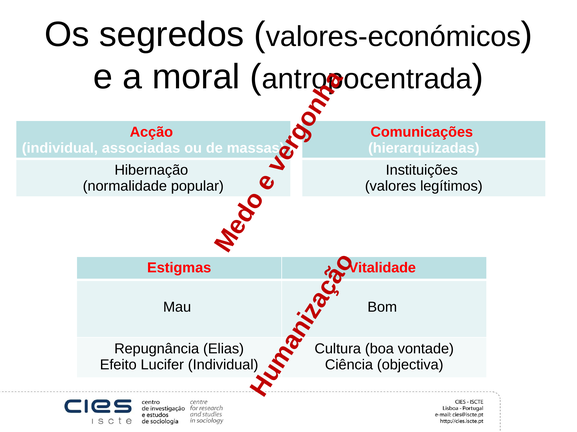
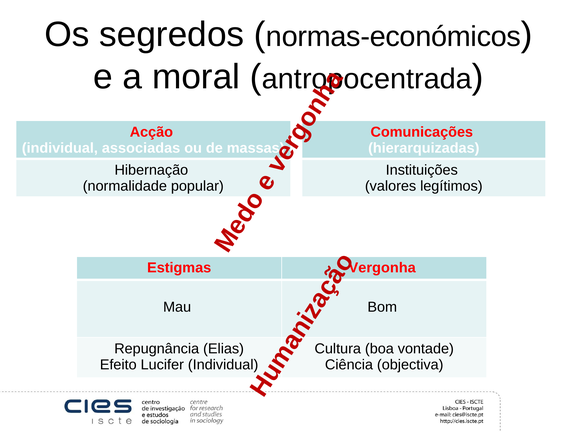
valores-económicos: valores-económicos -> normas-económicos (393, 37)
Vitalidade: Vitalidade -> Vergonha (382, 268)
